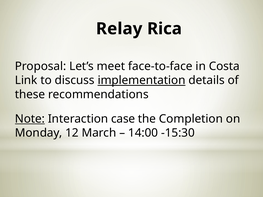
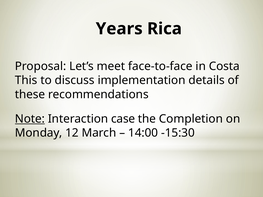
Relay: Relay -> Years (119, 29)
Link: Link -> This (26, 80)
implementation underline: present -> none (142, 80)
